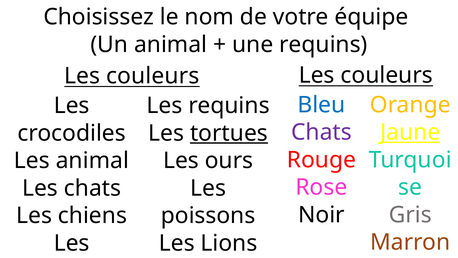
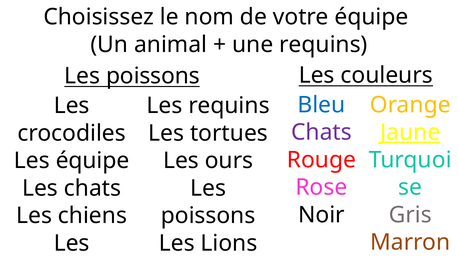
couleurs: couleurs -> poissons (153, 76)
tortues underline: present -> none (229, 133)
Les animal: animal -> équipe (92, 160)
